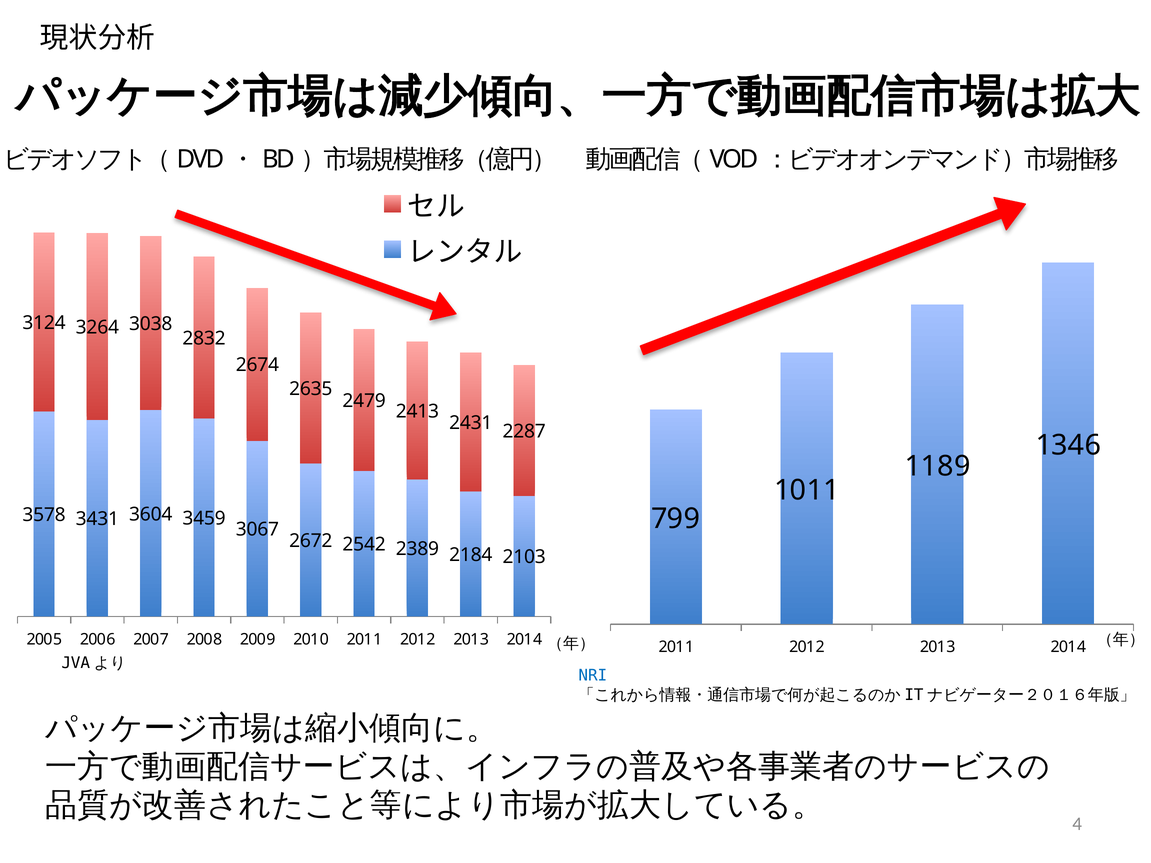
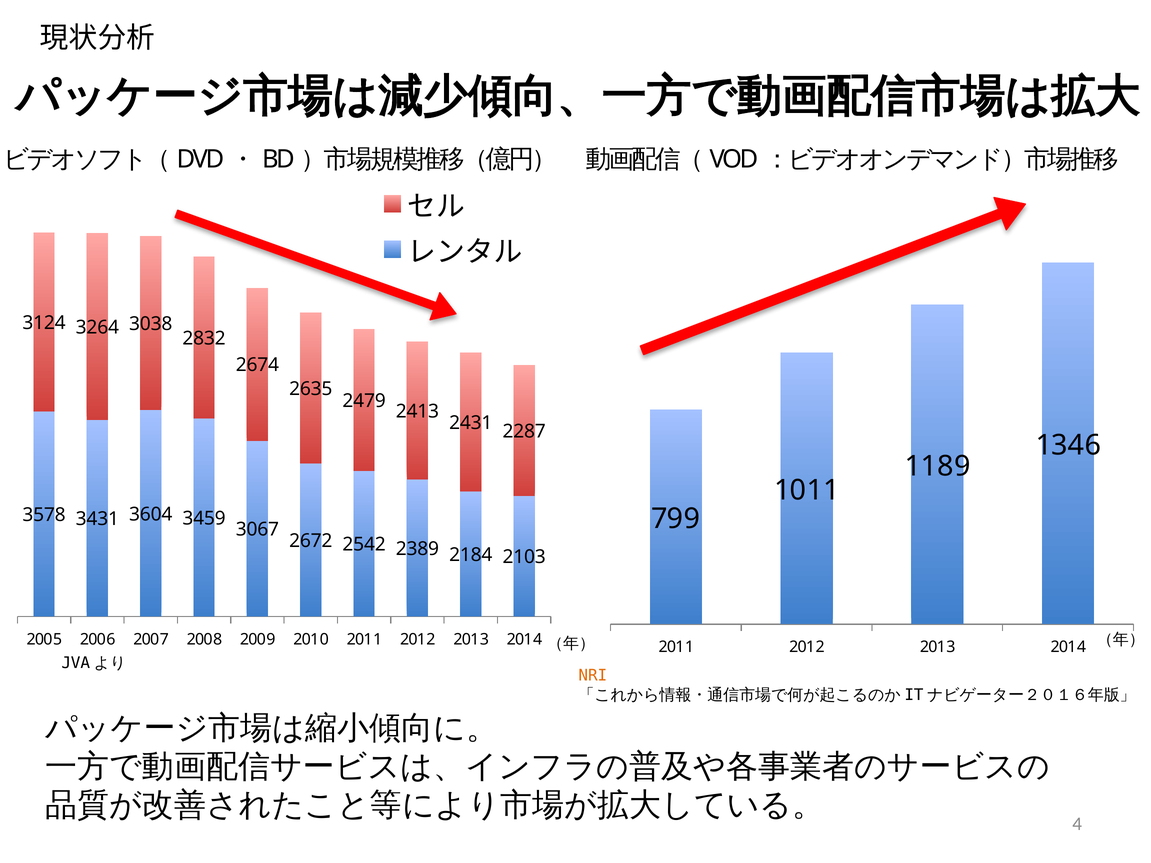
NRI colour: blue -> orange (593, 676)
